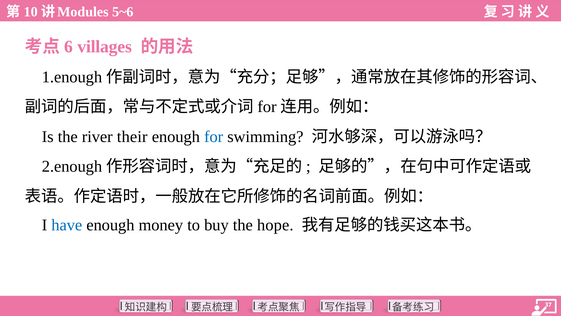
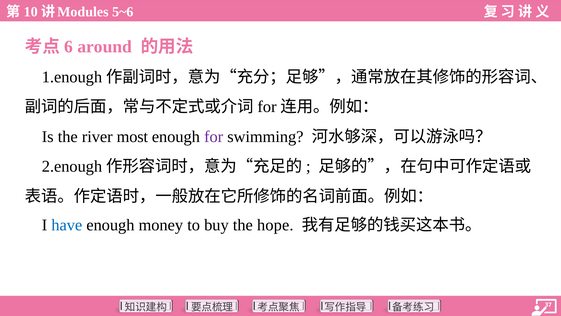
villages: villages -> around (105, 47)
their: their -> most (132, 136)
for colour: blue -> purple (214, 136)
